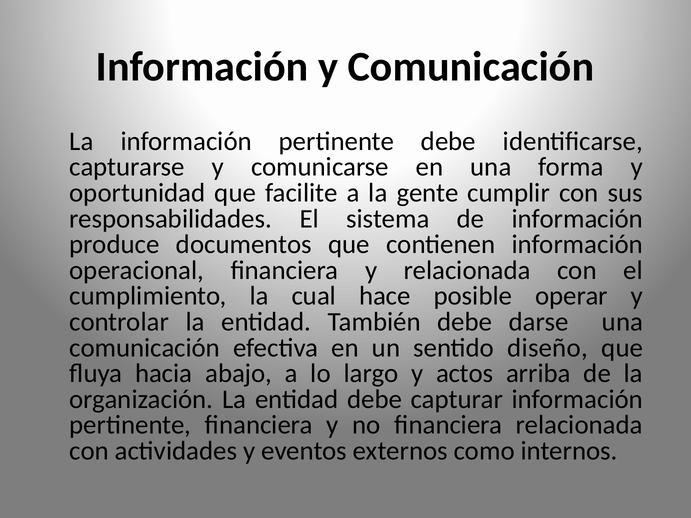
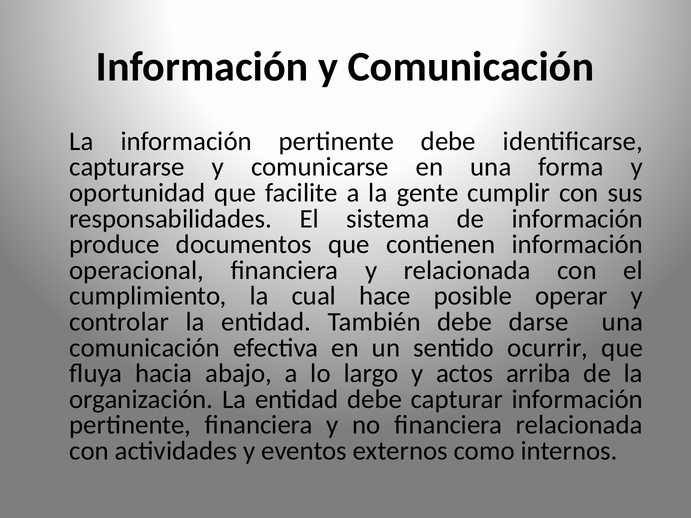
diseño: diseño -> ocurrir (548, 348)
